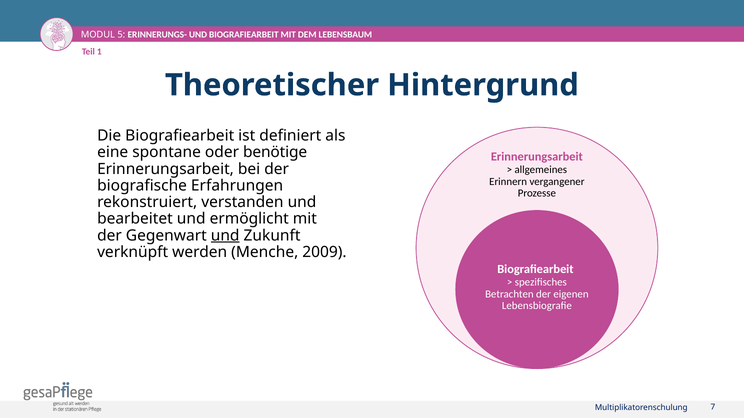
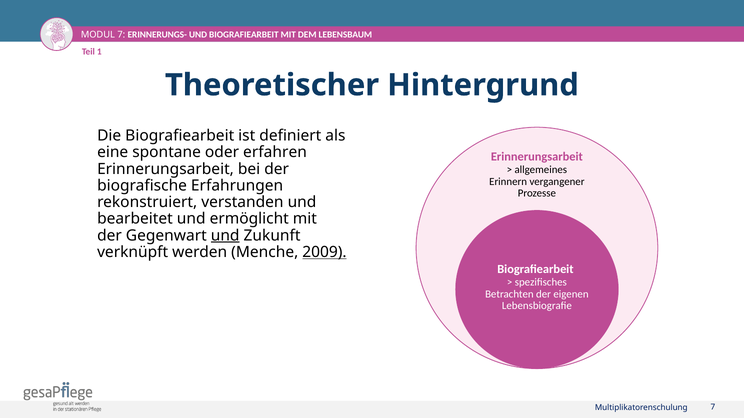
5: 5 -> 7 (121, 35)
benötige: benötige -> erfahren (275, 153)
2009 underline: none -> present (324, 252)
